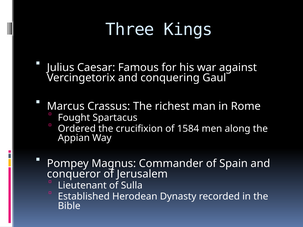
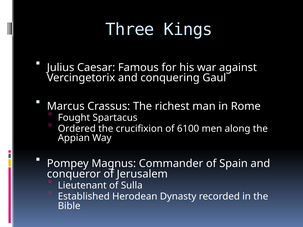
1584: 1584 -> 6100 (188, 129)
